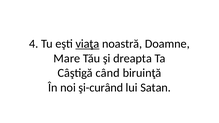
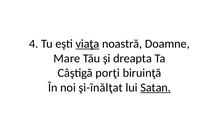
când: când -> porţi (108, 73)
şi-curând: şi-curând -> şi-înălţat (101, 88)
Satan underline: none -> present (156, 88)
